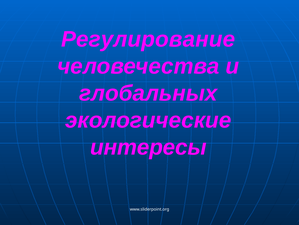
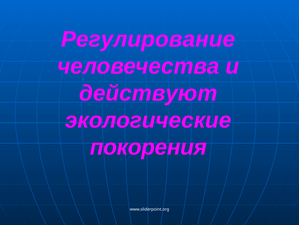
глобальных: глобальных -> действуют (148, 93)
интересы: интересы -> покорения (148, 147)
